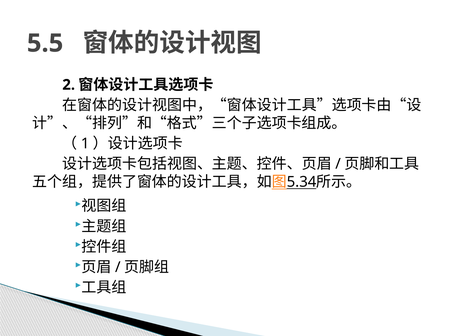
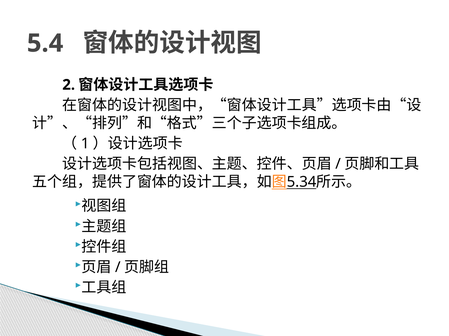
5.5: 5.5 -> 5.4 (45, 43)
